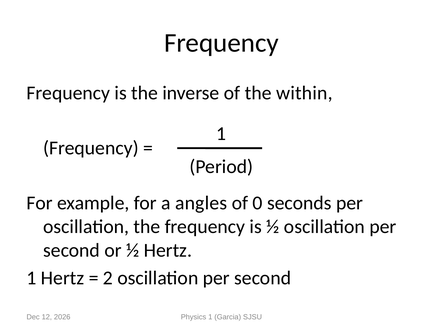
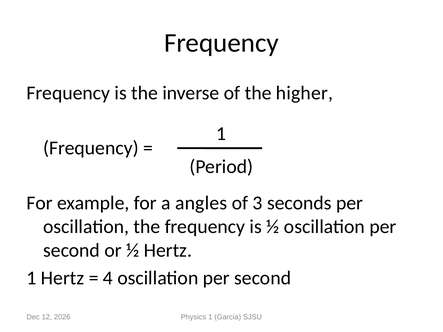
within: within -> higher (304, 93)
0: 0 -> 3 (258, 203)
2: 2 -> 4 (108, 278)
